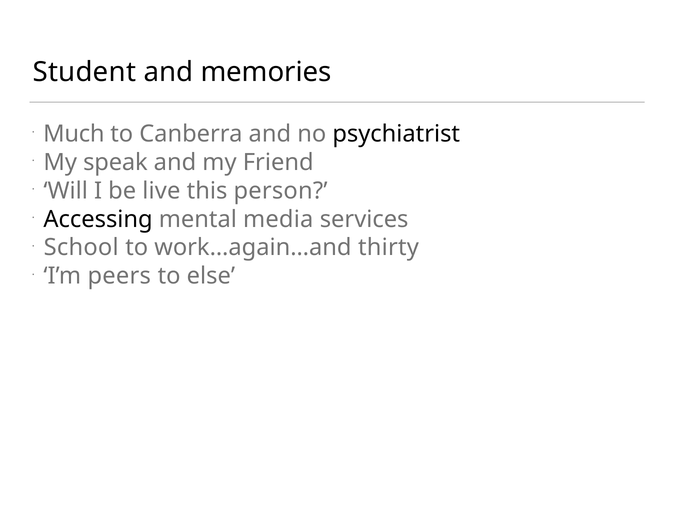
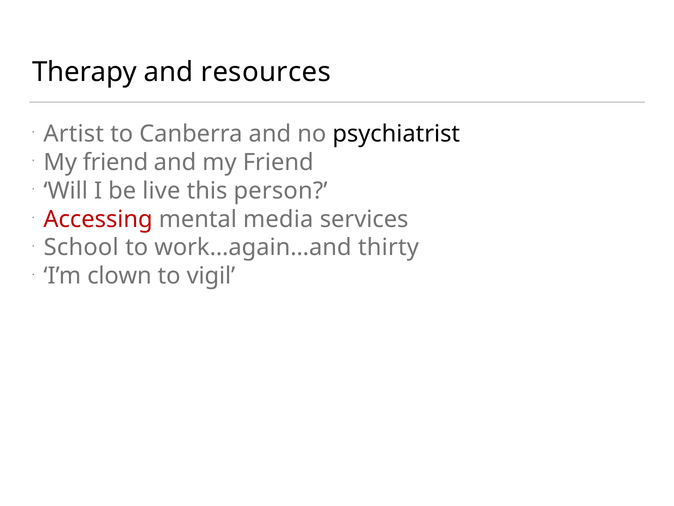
Student: Student -> Therapy (85, 72)
memories: memories -> resources (266, 72)
Much: Much -> Artist (74, 134)
speak: speak -> friend (115, 162)
Accessing colour: black -> red (98, 219)
peers: peers -> clown (119, 276)
else: else -> vigil (211, 276)
